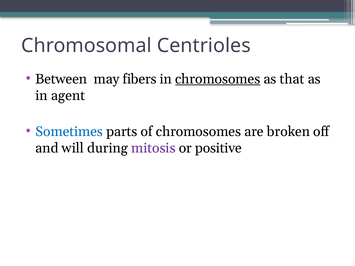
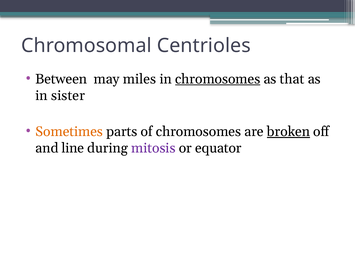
fibers: fibers -> miles (140, 79)
agent: agent -> sister (68, 96)
Sometimes colour: blue -> orange (69, 132)
broken underline: none -> present (288, 132)
will: will -> line (73, 148)
positive: positive -> equator (218, 148)
